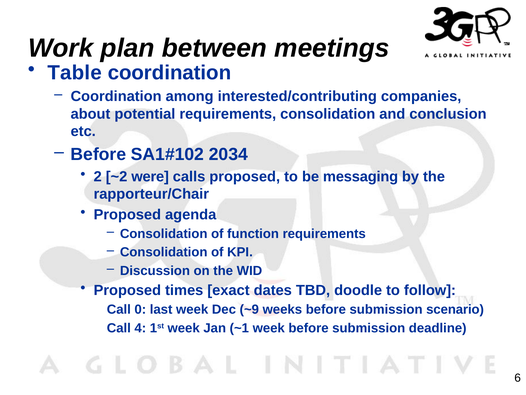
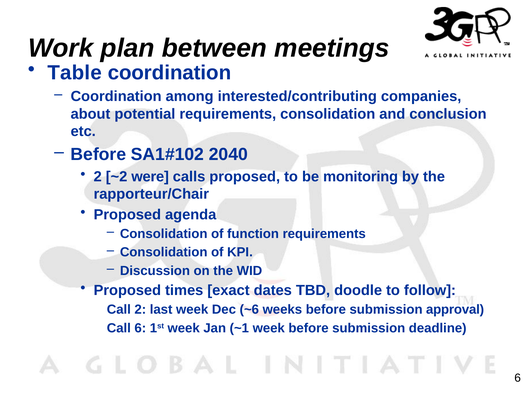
2034: 2034 -> 2040 (228, 154)
messaging: messaging -> monitoring (361, 176)
Call 0: 0 -> 2 (140, 309)
~9: ~9 -> ~6 (249, 309)
scenario: scenario -> approval (455, 309)
Call 4: 4 -> 6 (140, 328)
